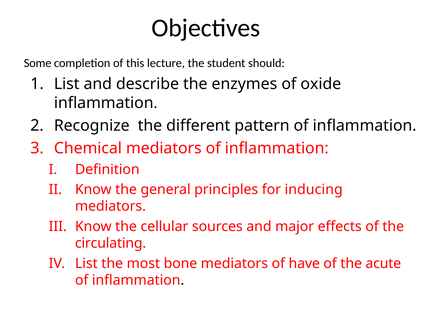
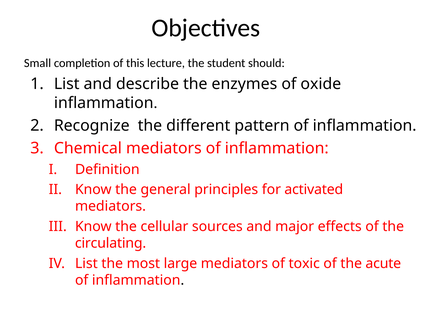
Some: Some -> Small (38, 63)
inducing: inducing -> activated (314, 189)
bone: bone -> large (180, 263)
have: have -> toxic (304, 263)
